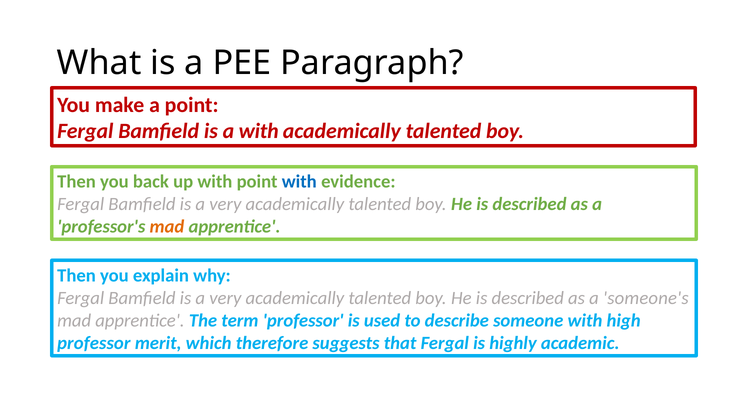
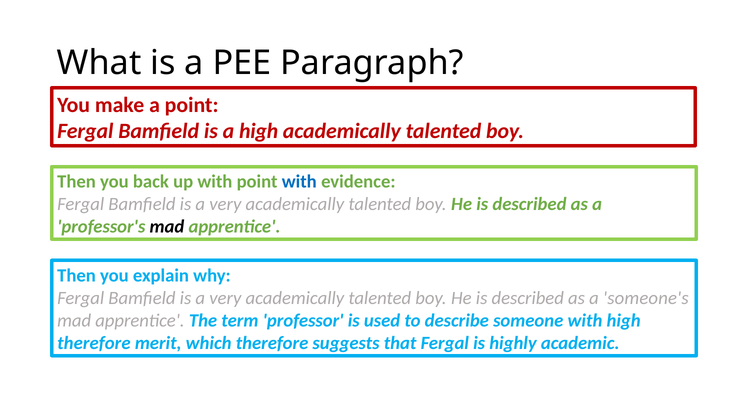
a with: with -> high (259, 131)
mad colour: orange -> black (167, 227)
professor: professor -> therefore (94, 343)
